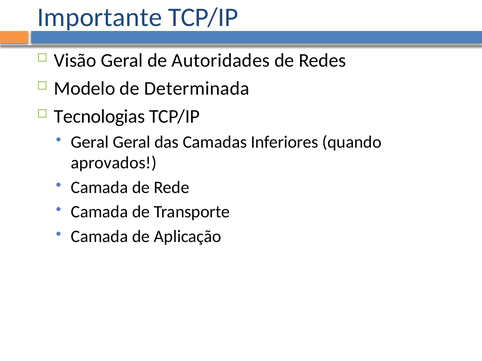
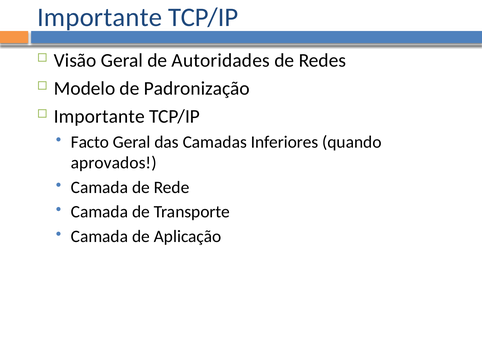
Determinada: Determinada -> Padronização (197, 89)
Tecnologias: Tecnologias -> Importante (99, 117)
Geral: Geral -> Facto (90, 142)
